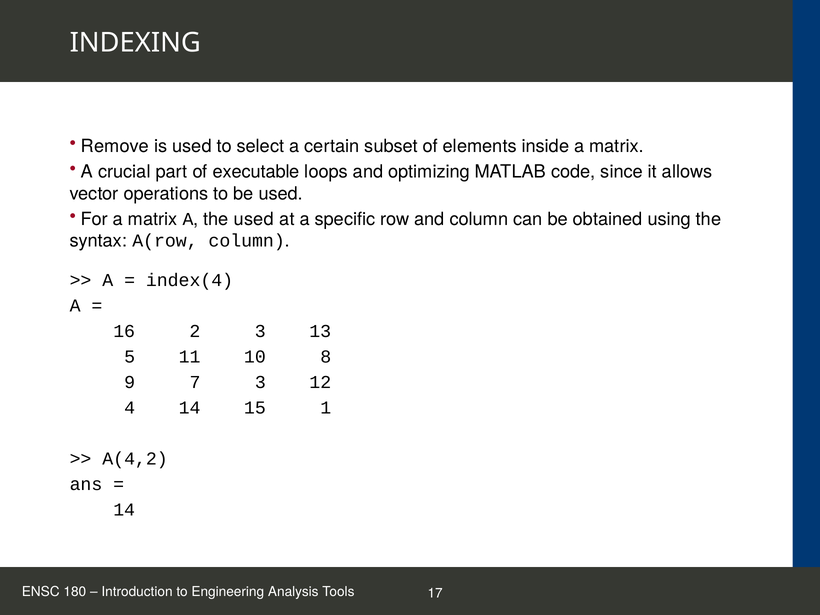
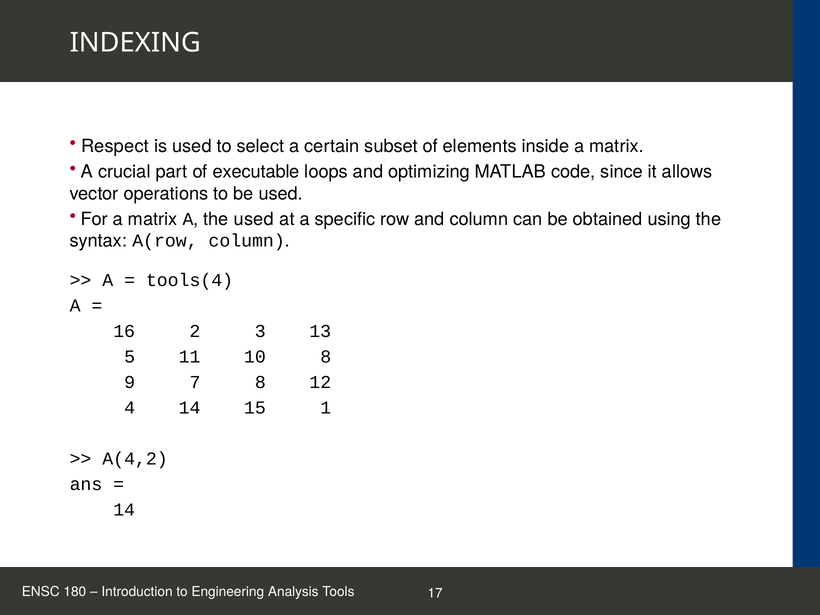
Remove: Remove -> Respect (115, 146)
index(4: index(4 -> tools(4 (190, 280)
7 3: 3 -> 8 (260, 382)
